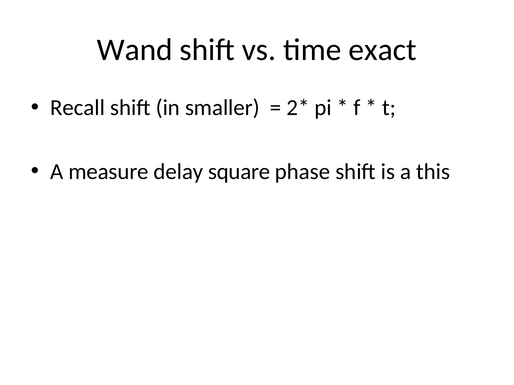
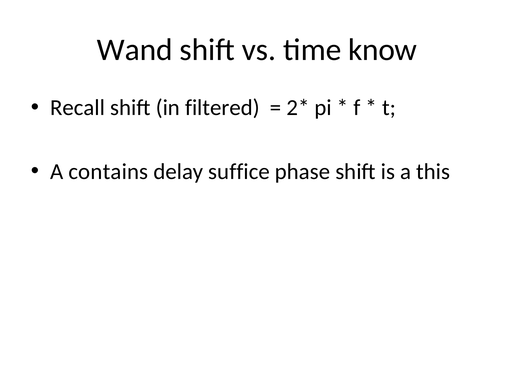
exact: exact -> know (383, 50)
smaller: smaller -> filtered (222, 108)
measure: measure -> contains (108, 172)
square: square -> suffice (239, 172)
